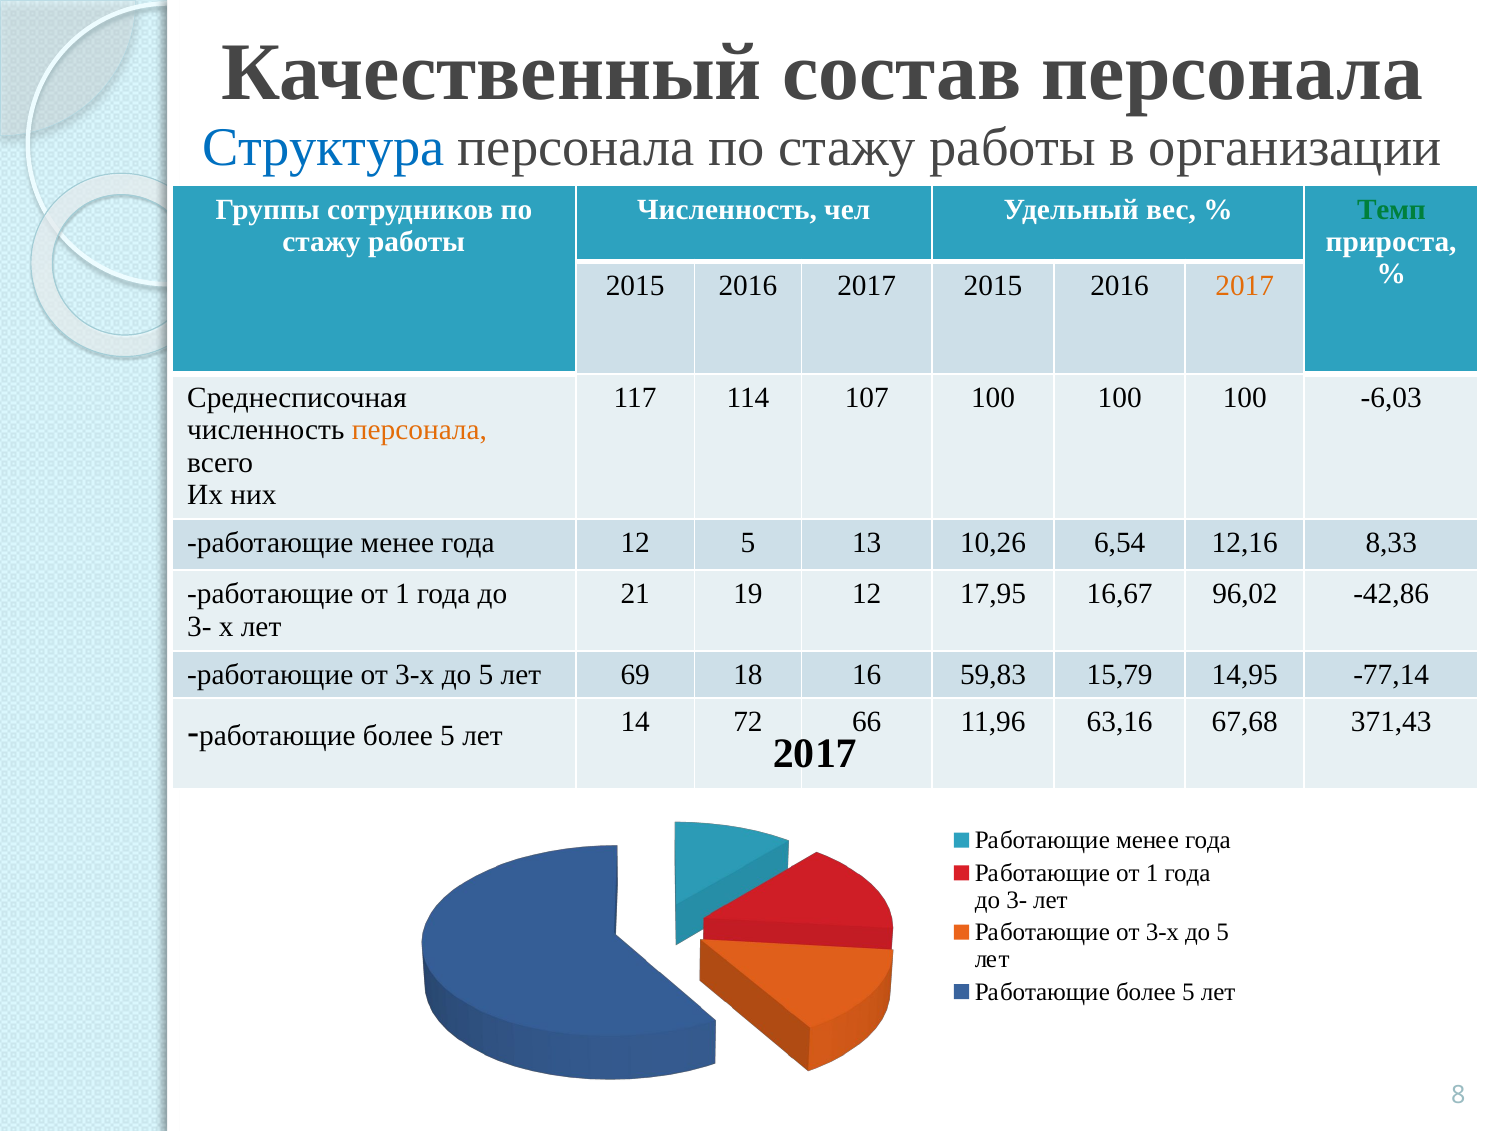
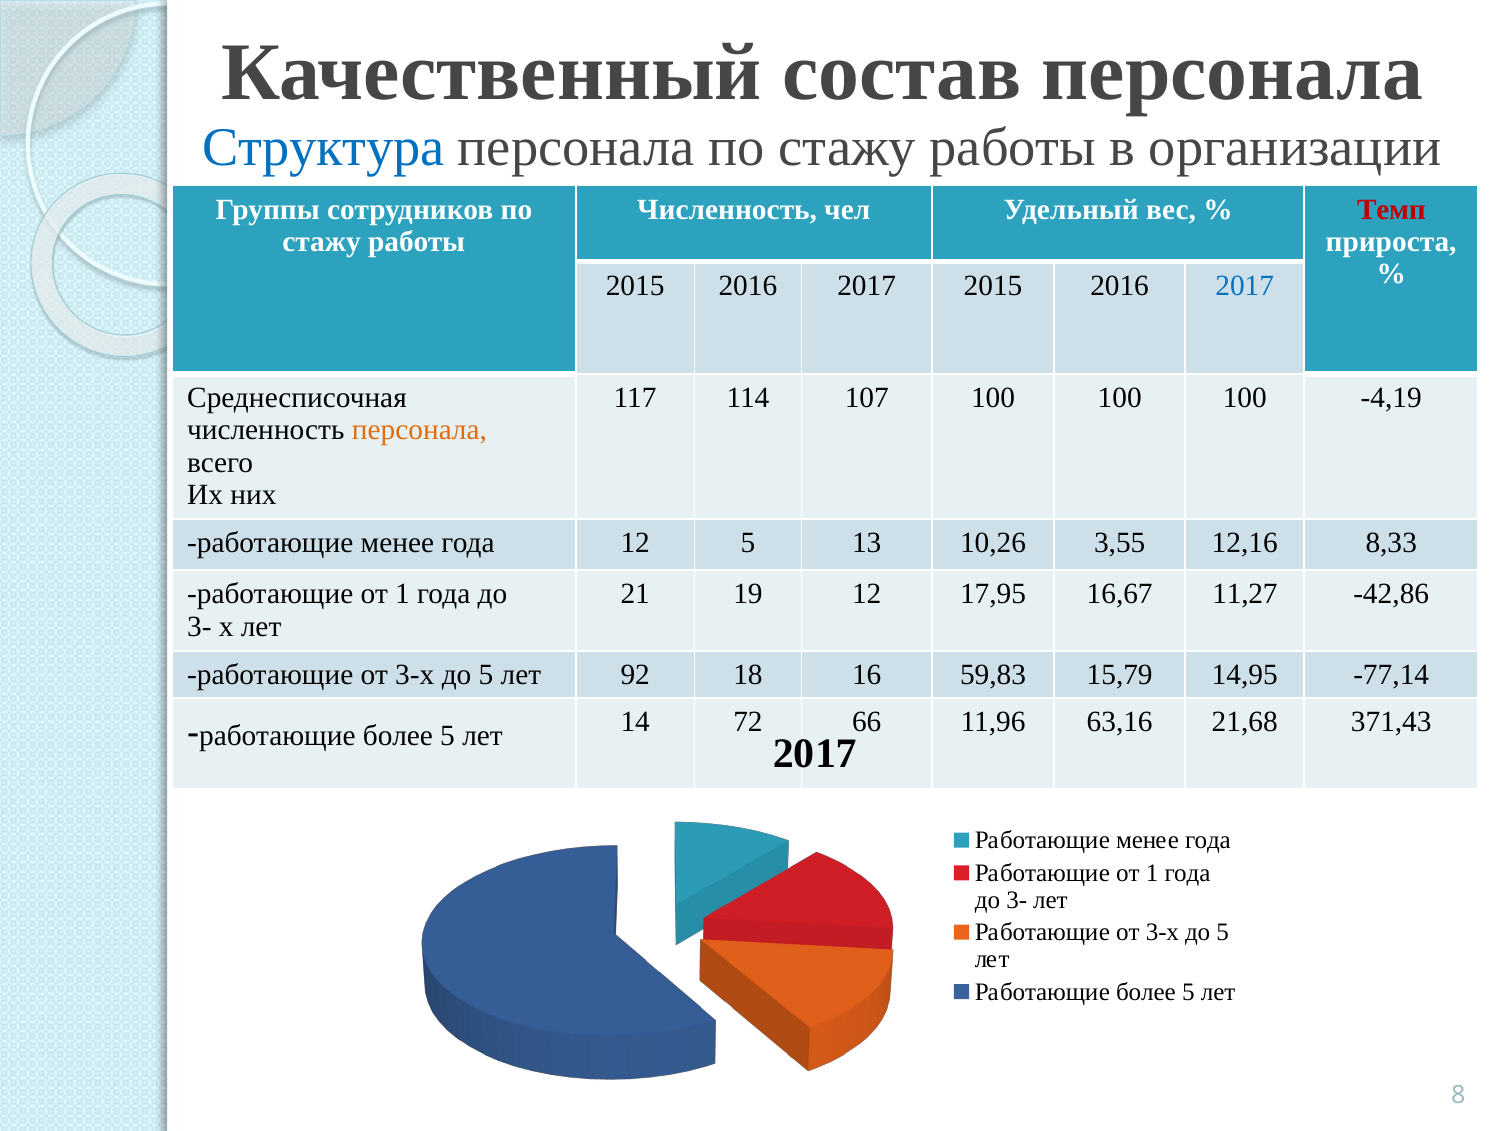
Темп colour: green -> red (1391, 209)
2017 colour: orange -> blue (1245, 286)
-6,03: -6,03 -> -4,19 (1391, 398)
6,54: 6,54 -> 3,55 (1120, 543)
96,02: 96,02 -> 11,27 (1245, 594)
69: 69 -> 92 (635, 675)
67,68: 67,68 -> 21,68 (1245, 722)
